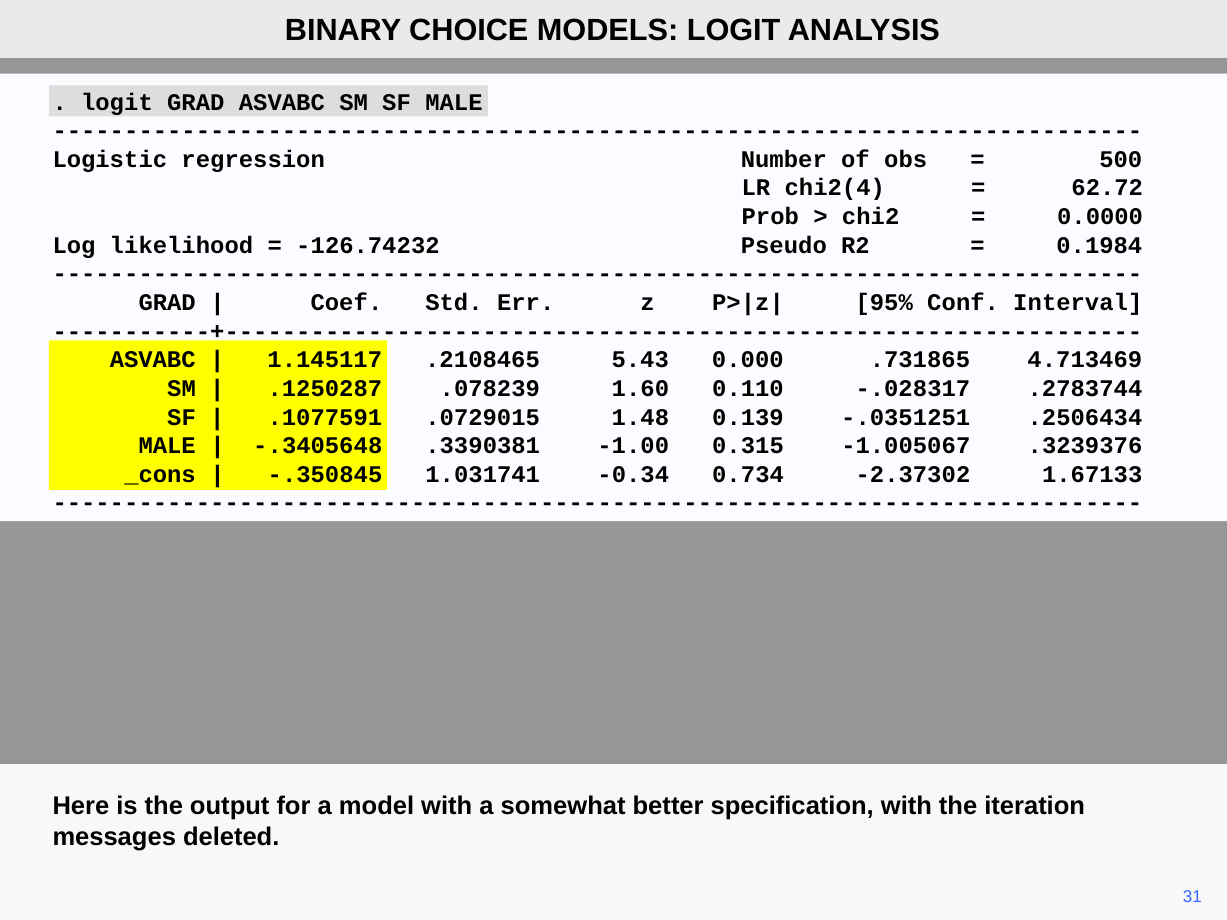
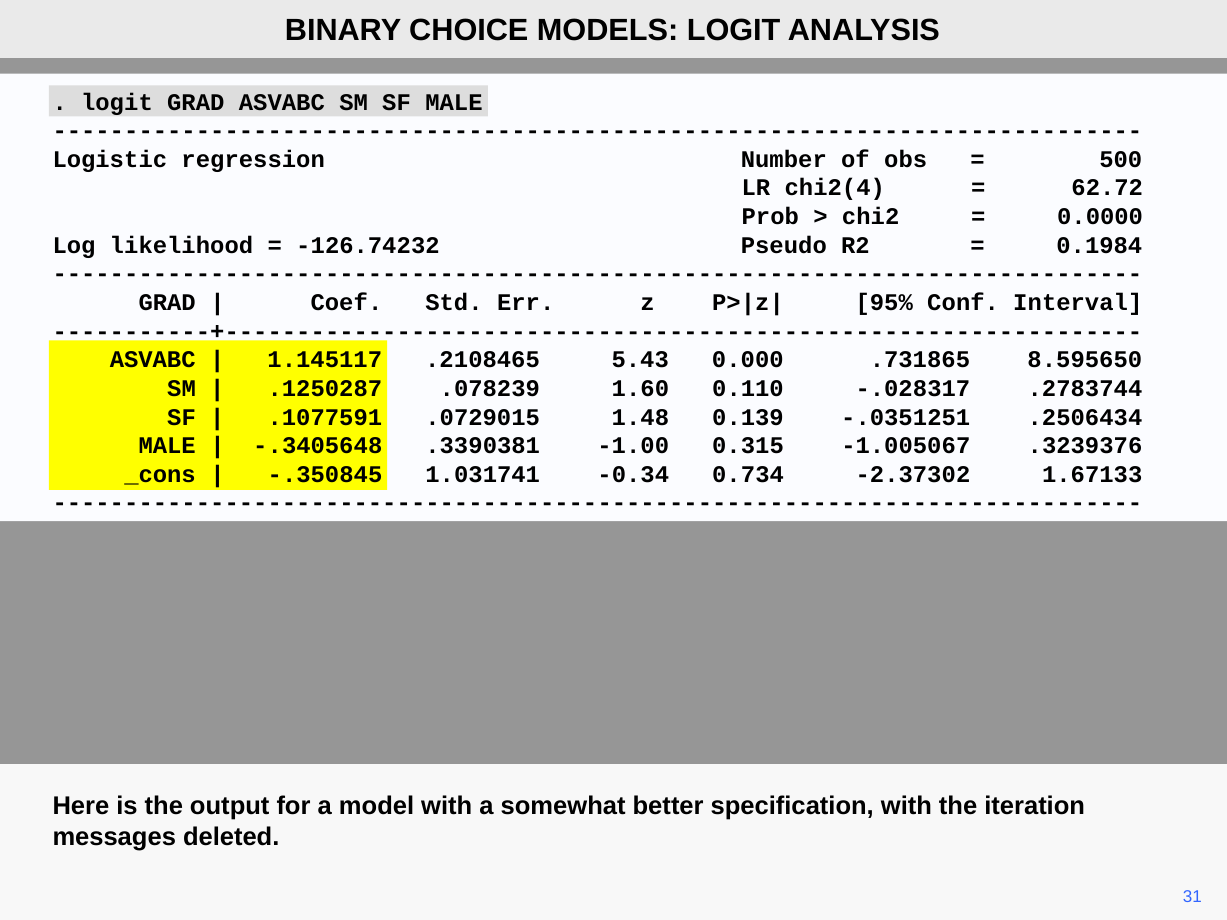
4.713469: 4.713469 -> 8.595650 (1085, 360)
